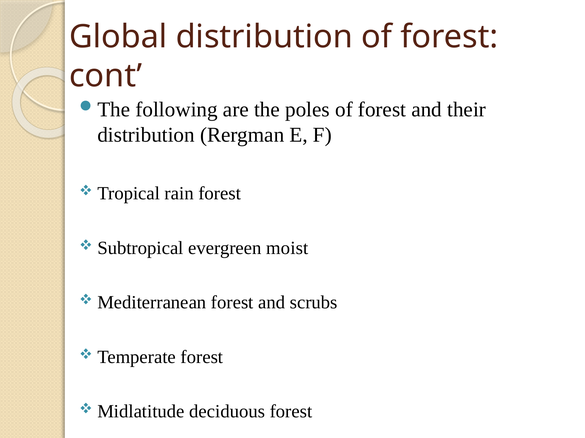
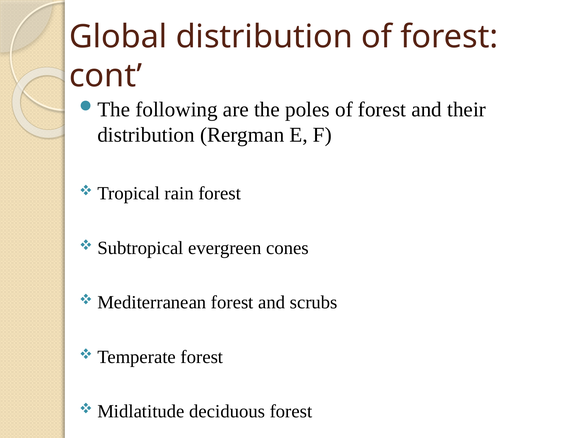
moist: moist -> cones (287, 248)
